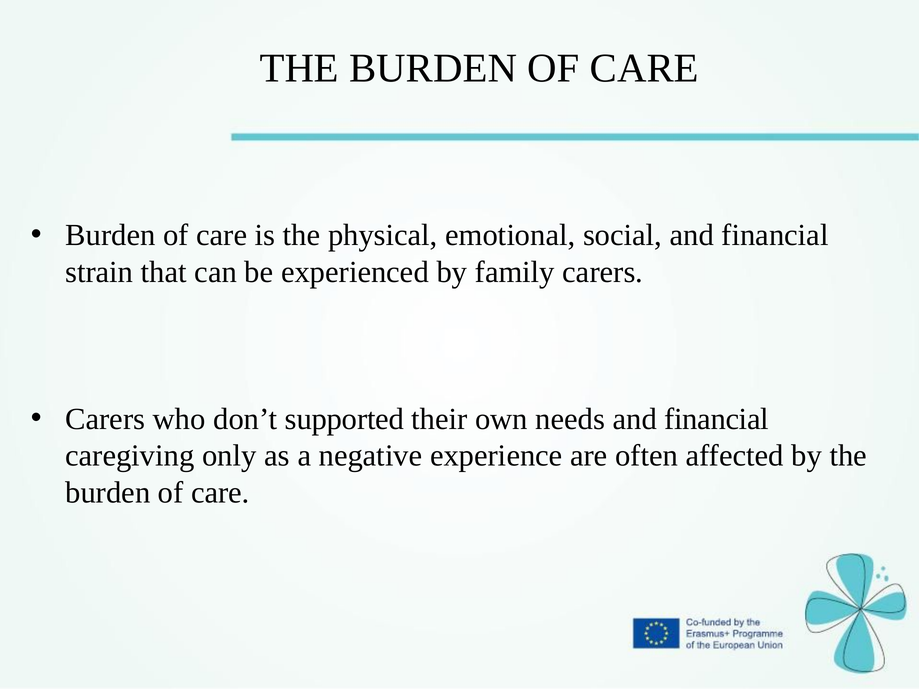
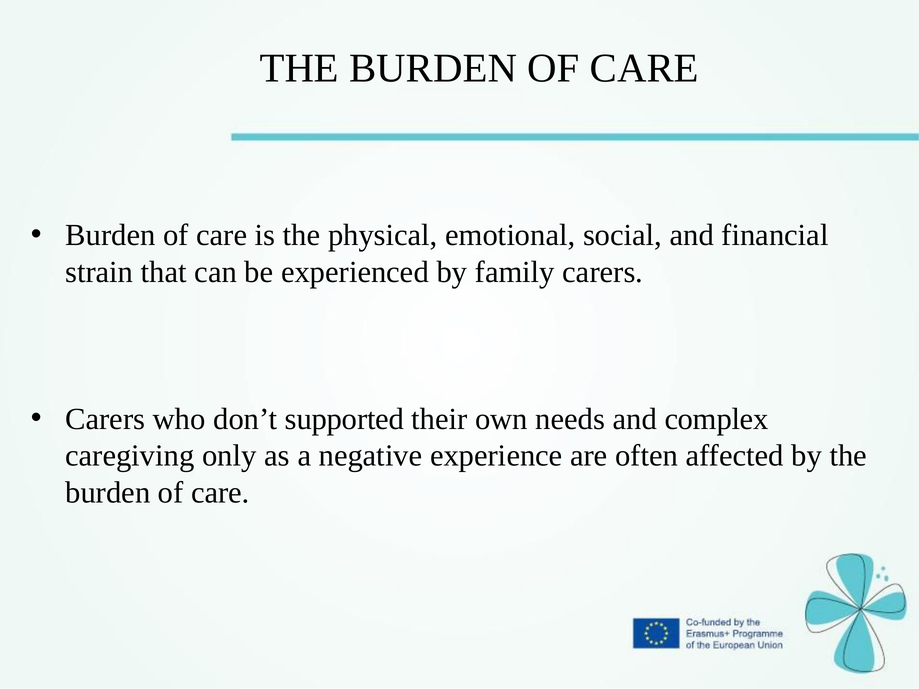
needs and financial: financial -> complex (717, 419)
